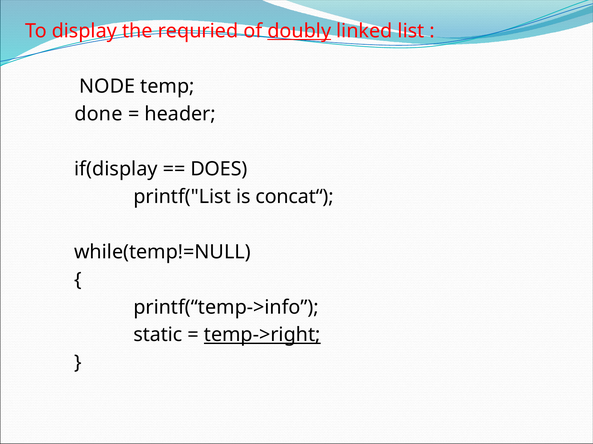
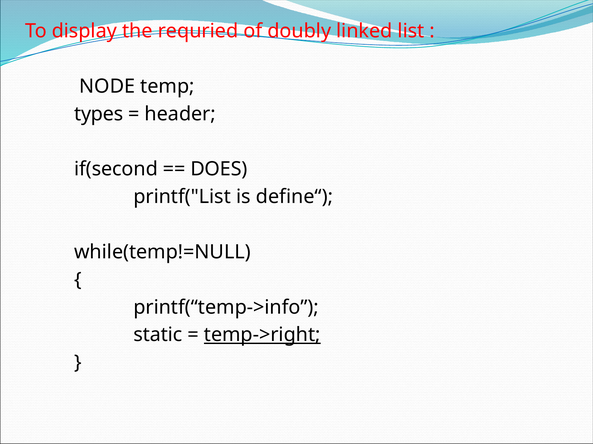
doubly underline: present -> none (299, 31)
done: done -> types (99, 114)
if(display: if(display -> if(second (116, 169)
concat“: concat“ -> define“ (294, 197)
